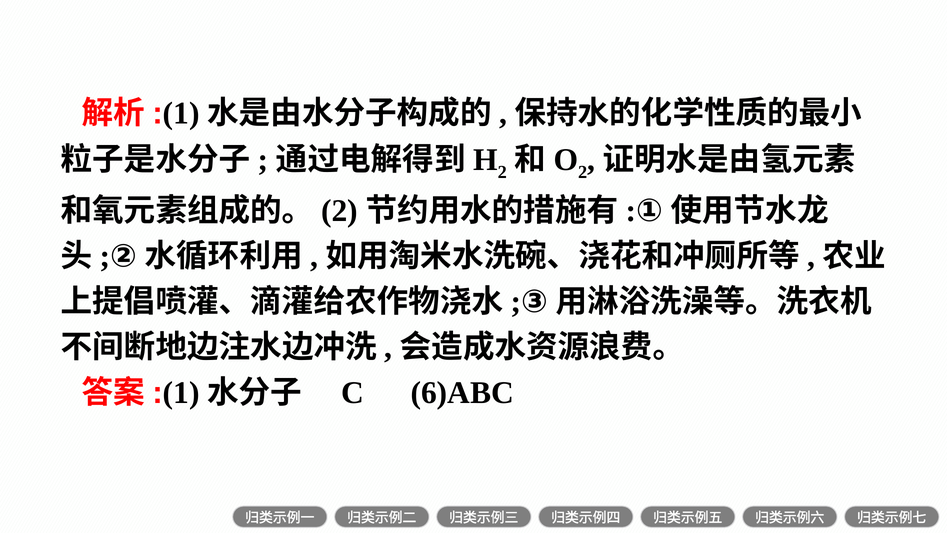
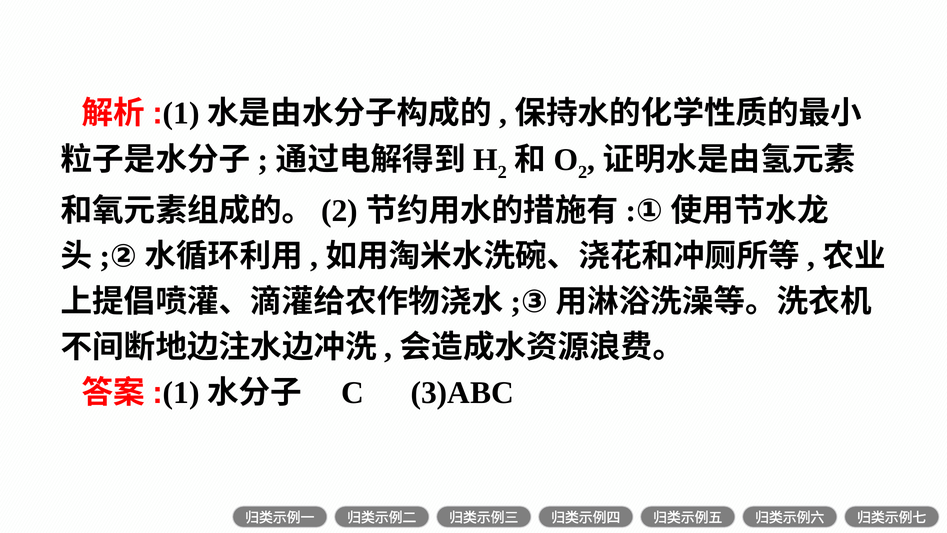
6)ABC: 6)ABC -> 3)ABC (462, 393)
